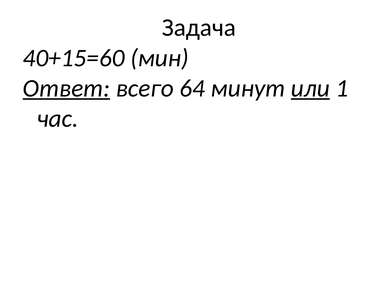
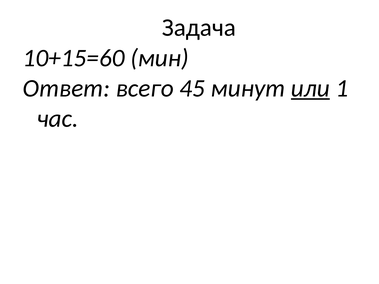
40+15=60: 40+15=60 -> 10+15=60 (74, 58)
Ответ underline: present -> none (66, 88)
64: 64 -> 45 (192, 88)
